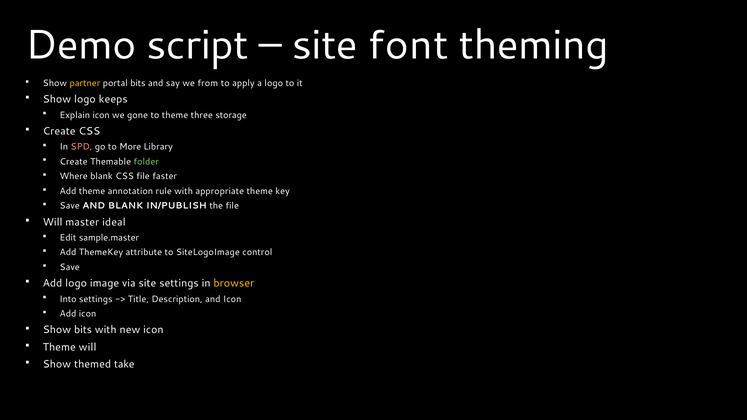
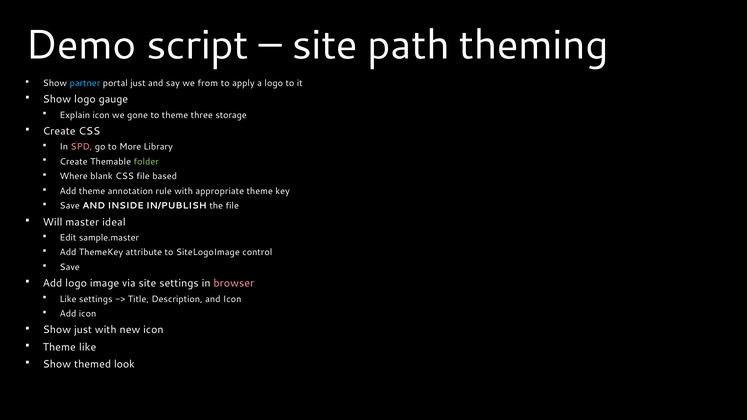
font: font -> path (409, 45)
partner colour: yellow -> light blue (85, 83)
portal bits: bits -> just (138, 83)
keeps: keeps -> gauge (113, 99)
faster: faster -> based (165, 176)
AND BLANK: BLANK -> INSIDE (126, 206)
browser colour: yellow -> pink (234, 283)
Into: Into -> Like (68, 299)
Show bits: bits -> just (83, 330)
Theme will: will -> like (88, 347)
take: take -> look (124, 364)
